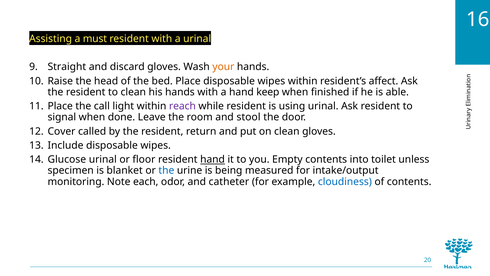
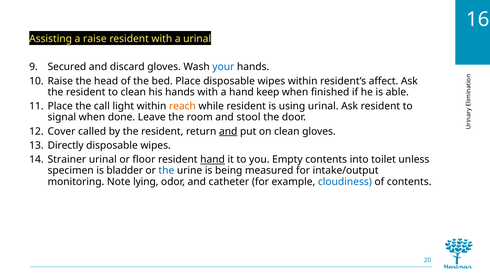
a must: must -> raise (95, 39)
Straight: Straight -> Secured (67, 67)
your colour: orange -> blue (223, 67)
reach colour: purple -> orange (182, 106)
and underline: none -> present (228, 131)
Include: Include -> Directly (66, 145)
Glucose: Glucose -> Strainer (67, 159)
blanket: blanket -> bladder (125, 170)
each: each -> lying (146, 181)
